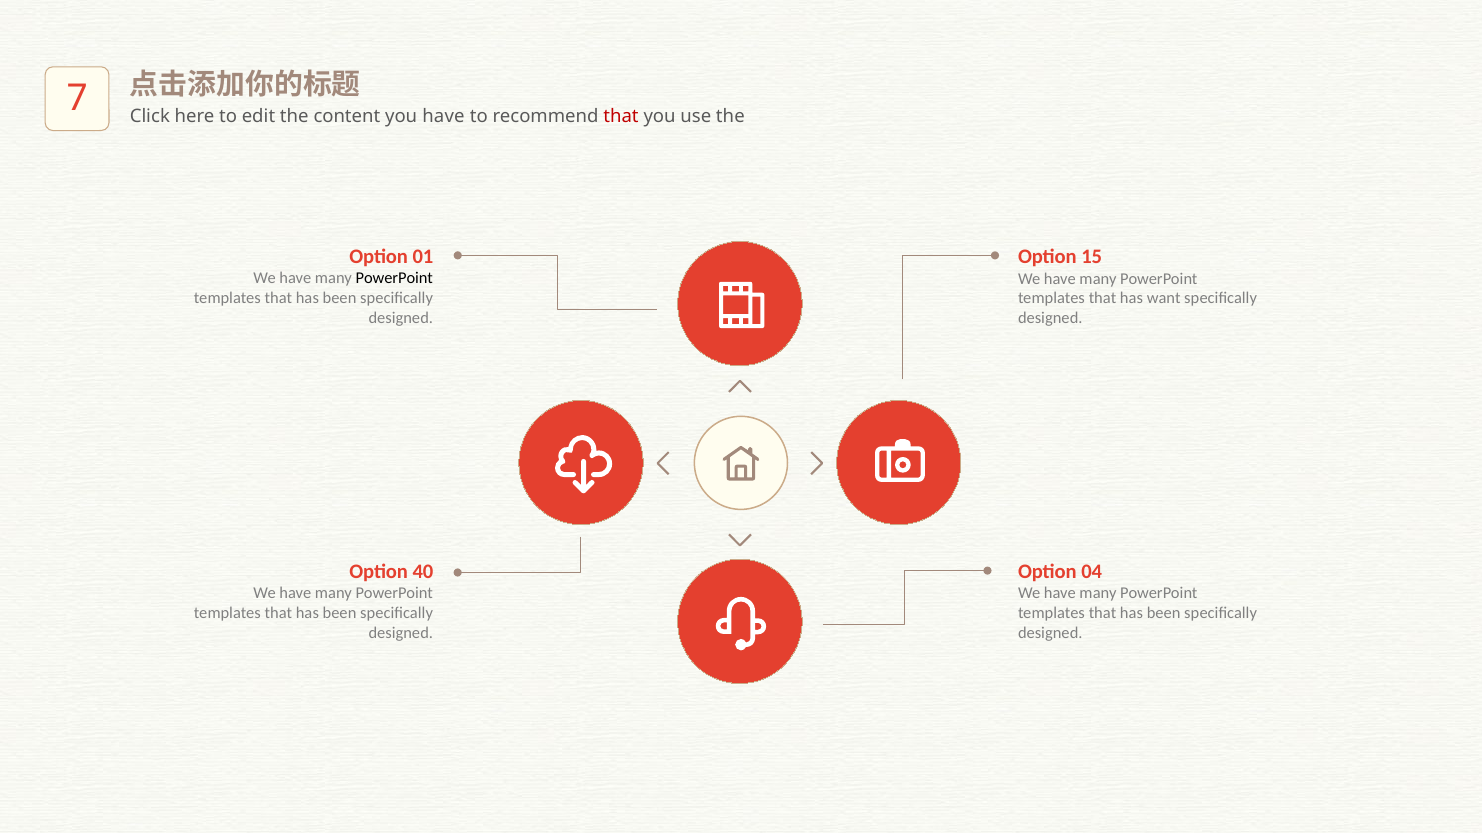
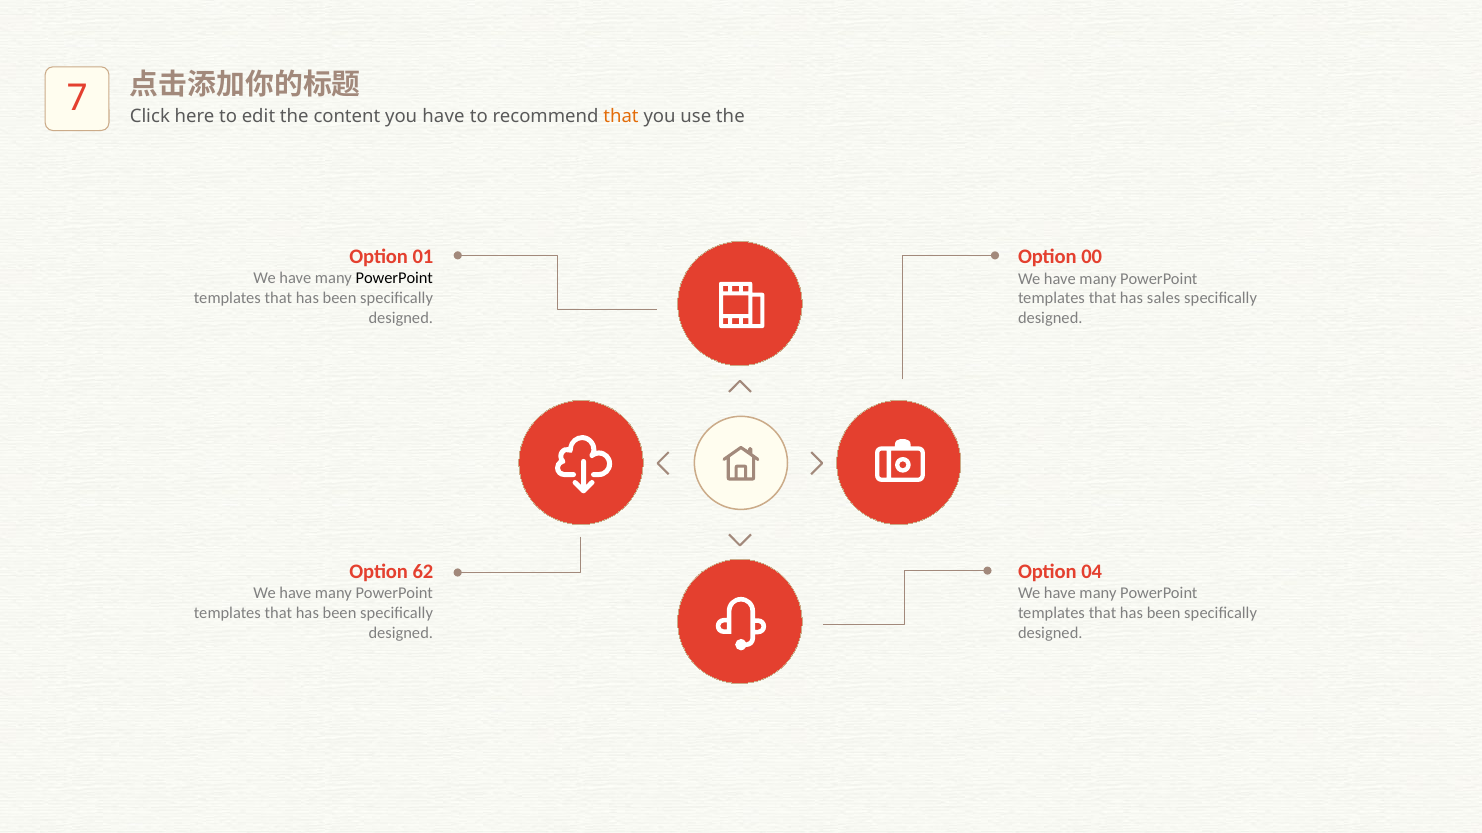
that colour: red -> orange (621, 117)
15: 15 -> 00 (1092, 257)
want: want -> sales (1164, 299)
40: 40 -> 62 (423, 572)
